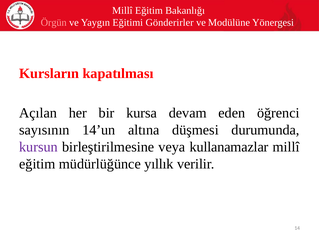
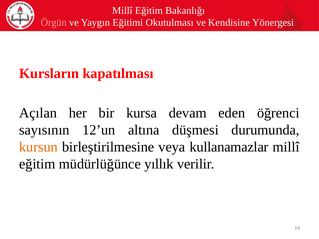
Gönderirler: Gönderirler -> Okutulması (170, 23)
Modülüne: Modülüne -> Kendisine (229, 23)
14’un: 14’un -> 12’un (99, 130)
kursun colour: purple -> orange (38, 147)
